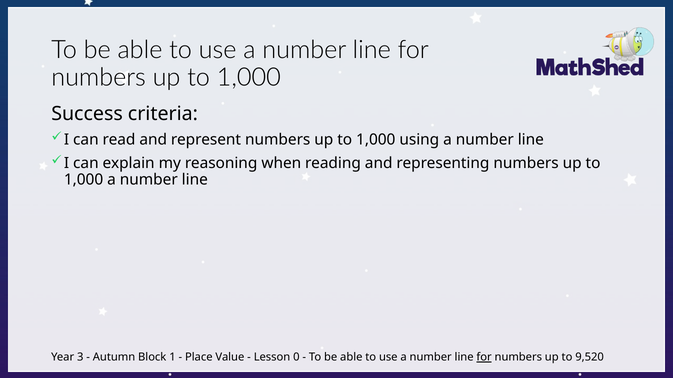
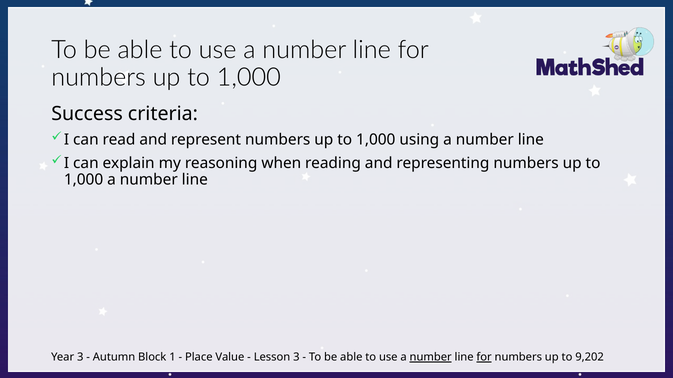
Lesson 0: 0 -> 3 (296, 358)
number underline: none -> present (431, 358)
9,520: 9,520 -> 9,202 (590, 358)
